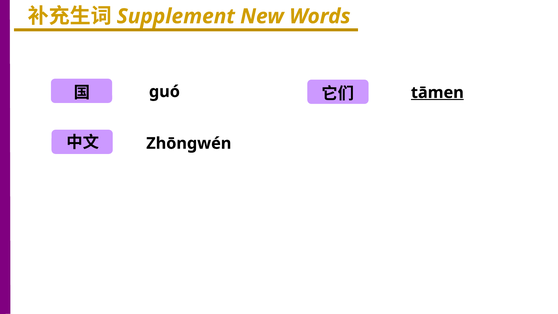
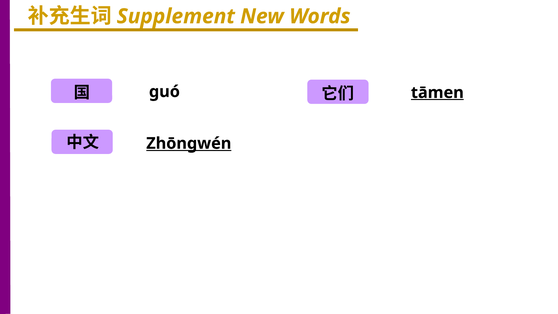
Zhōngwén underline: none -> present (189, 143)
